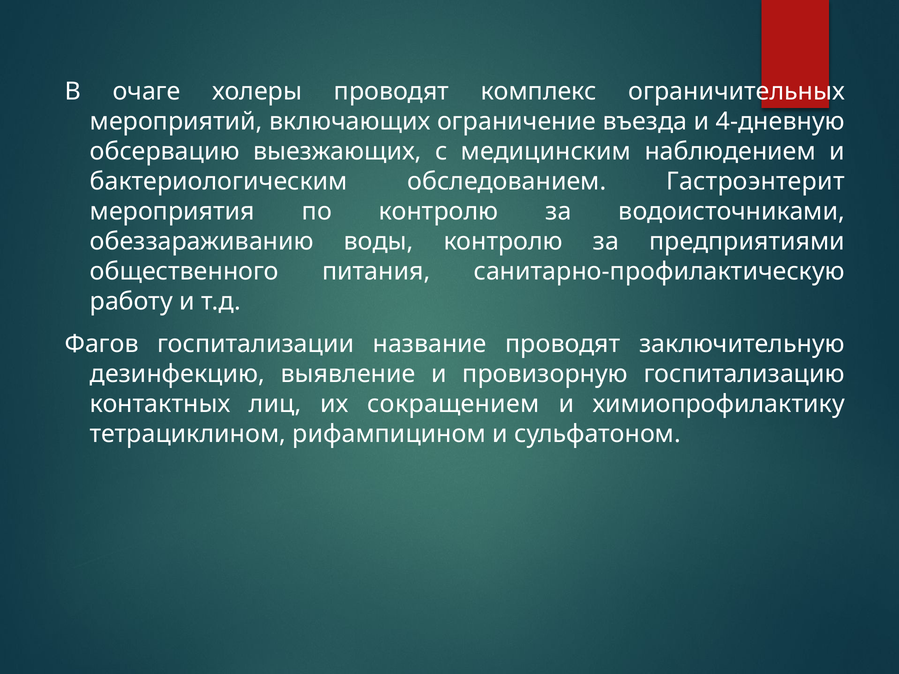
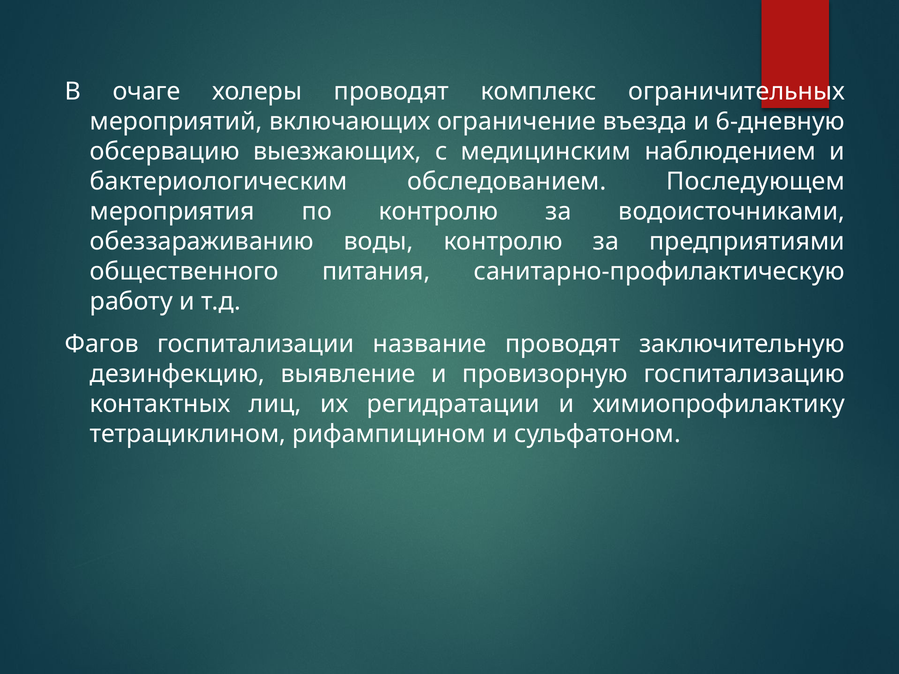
4-дневную: 4-дневную -> 6-дневную (780, 122)
Гастроэнтерит: Гастроэнтерит -> Последующем (755, 182)
сокращением: сокращением -> регидратации (453, 404)
